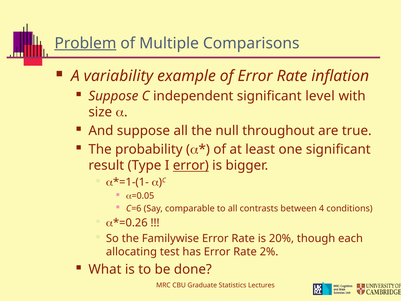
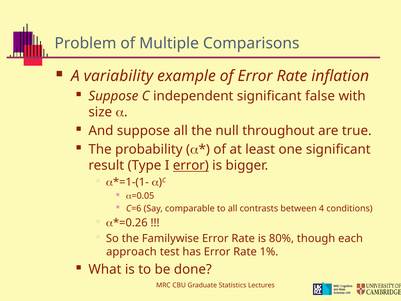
Problem underline: present -> none (85, 43)
level: level -> false (320, 96)
20%: 20% -> 80% (281, 238)
allocating: allocating -> approach (131, 252)
2%: 2% -> 1% (269, 252)
